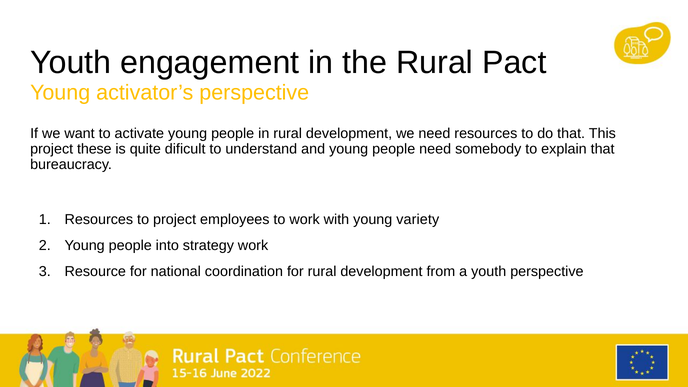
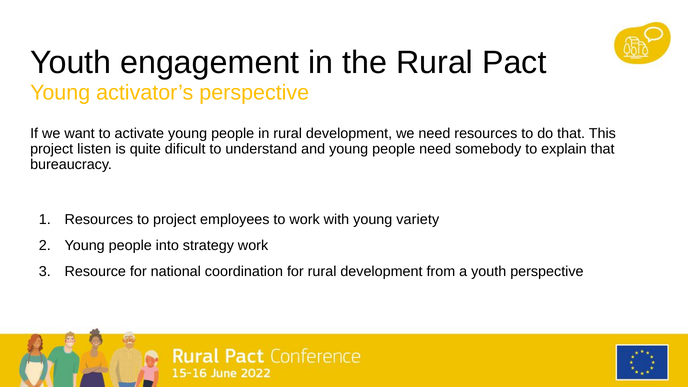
these: these -> listen (94, 149)
